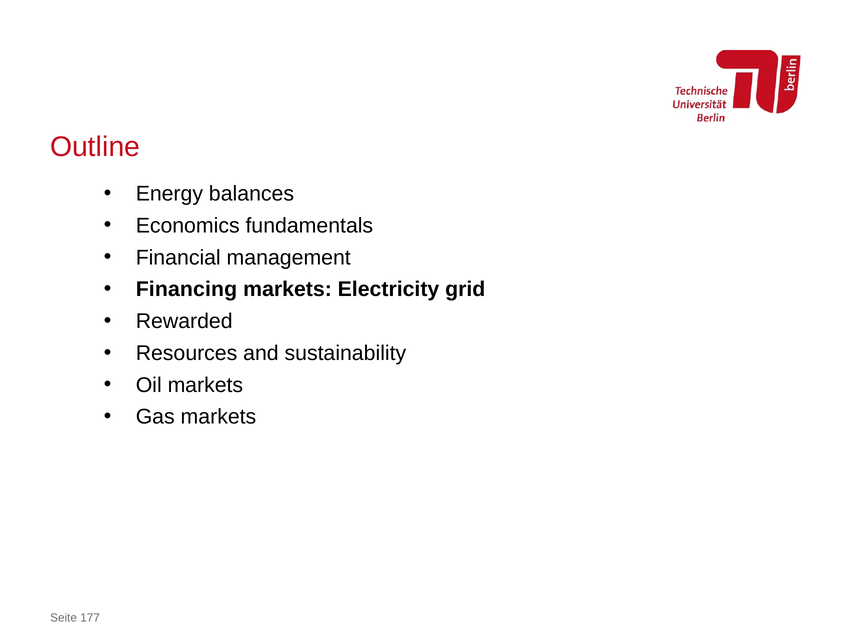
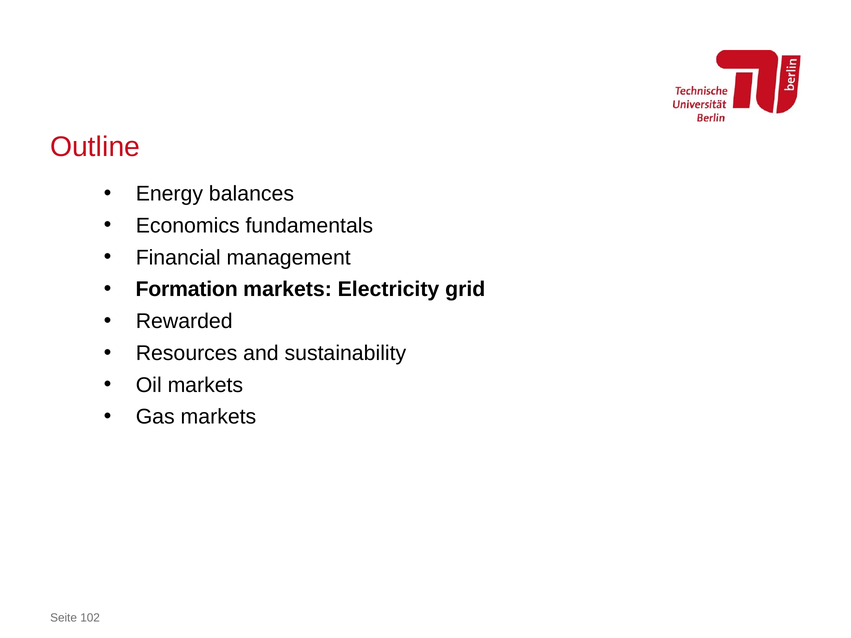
Financing: Financing -> Formation (187, 289)
177: 177 -> 102 (90, 618)
